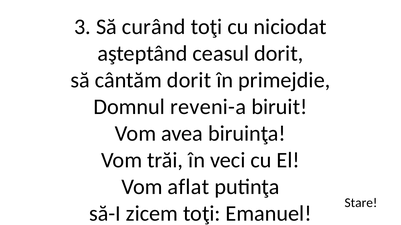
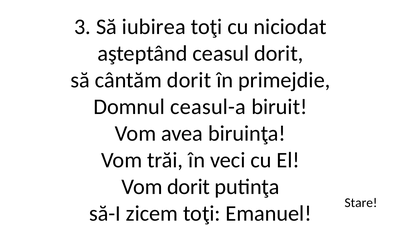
curând: curând -> iubirea (154, 27)
reveni-a: reveni-a -> ceasul-a (208, 107)
Vom aflat: aflat -> dorit (189, 187)
